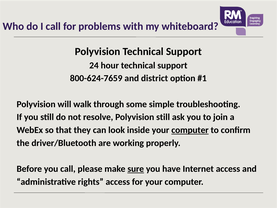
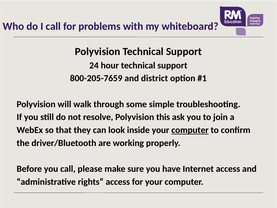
800-624-7659: 800-624-7659 -> 800-205-7659 (96, 78)
Polyvision still: still -> this (163, 117)
sure underline: present -> none (136, 169)
